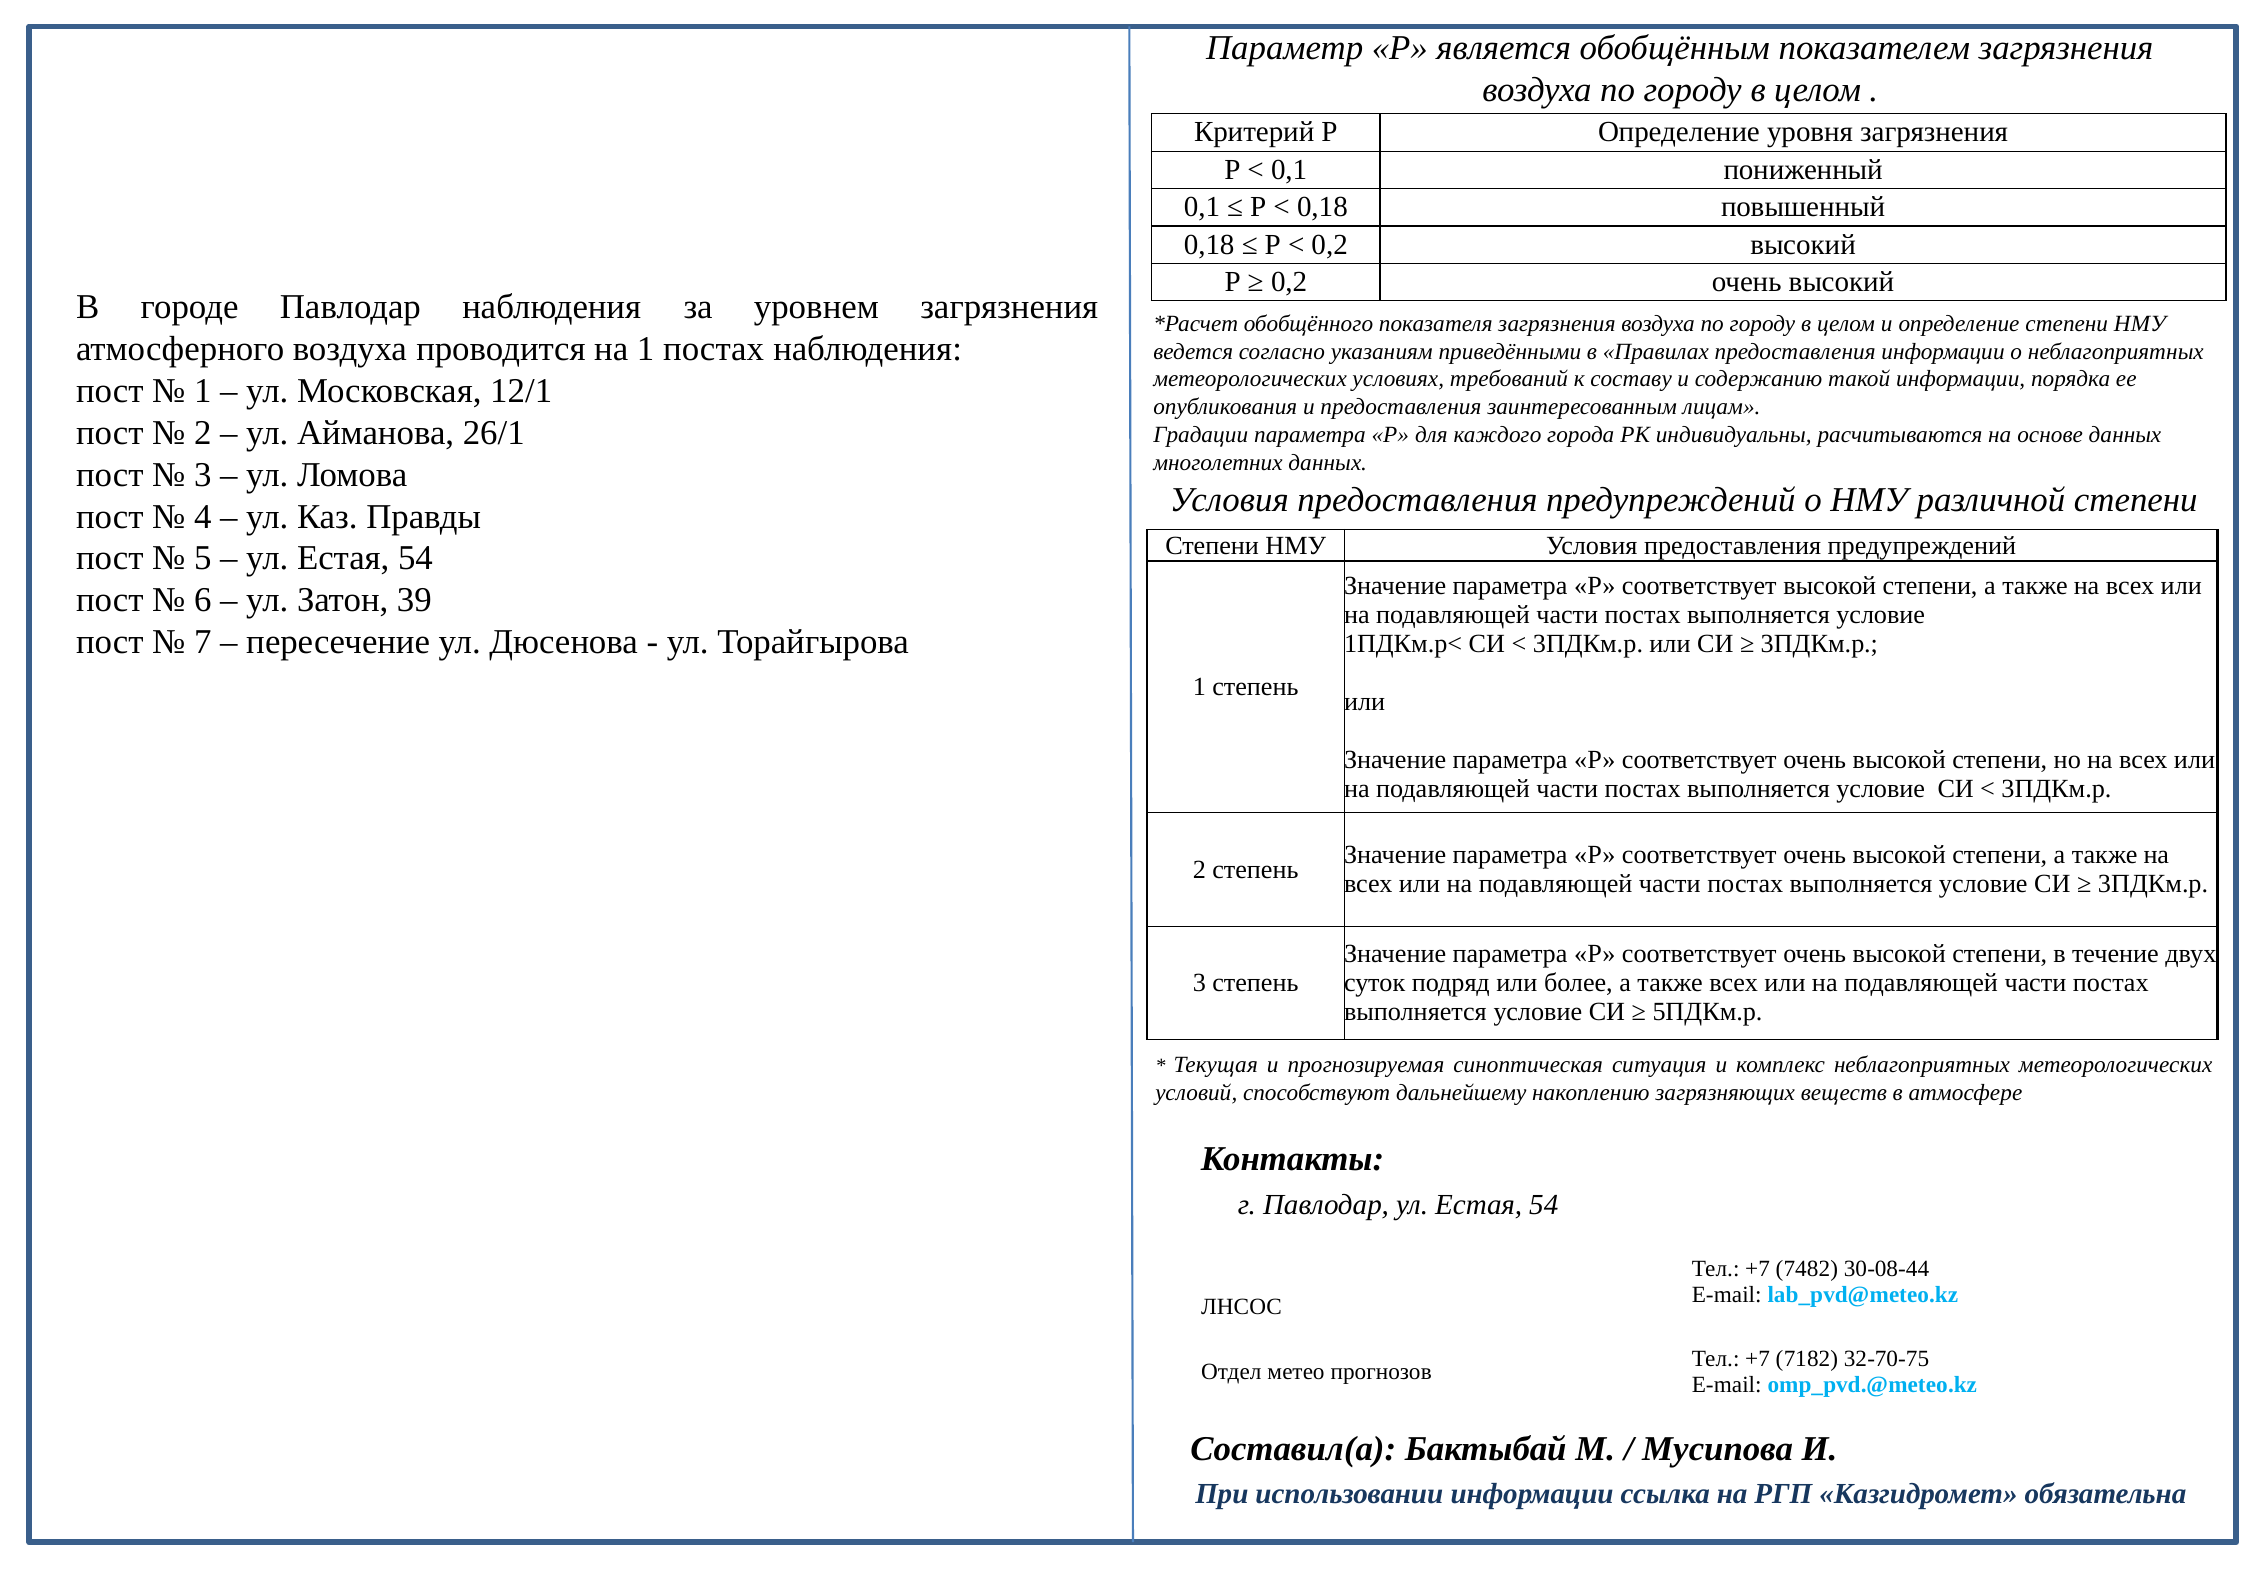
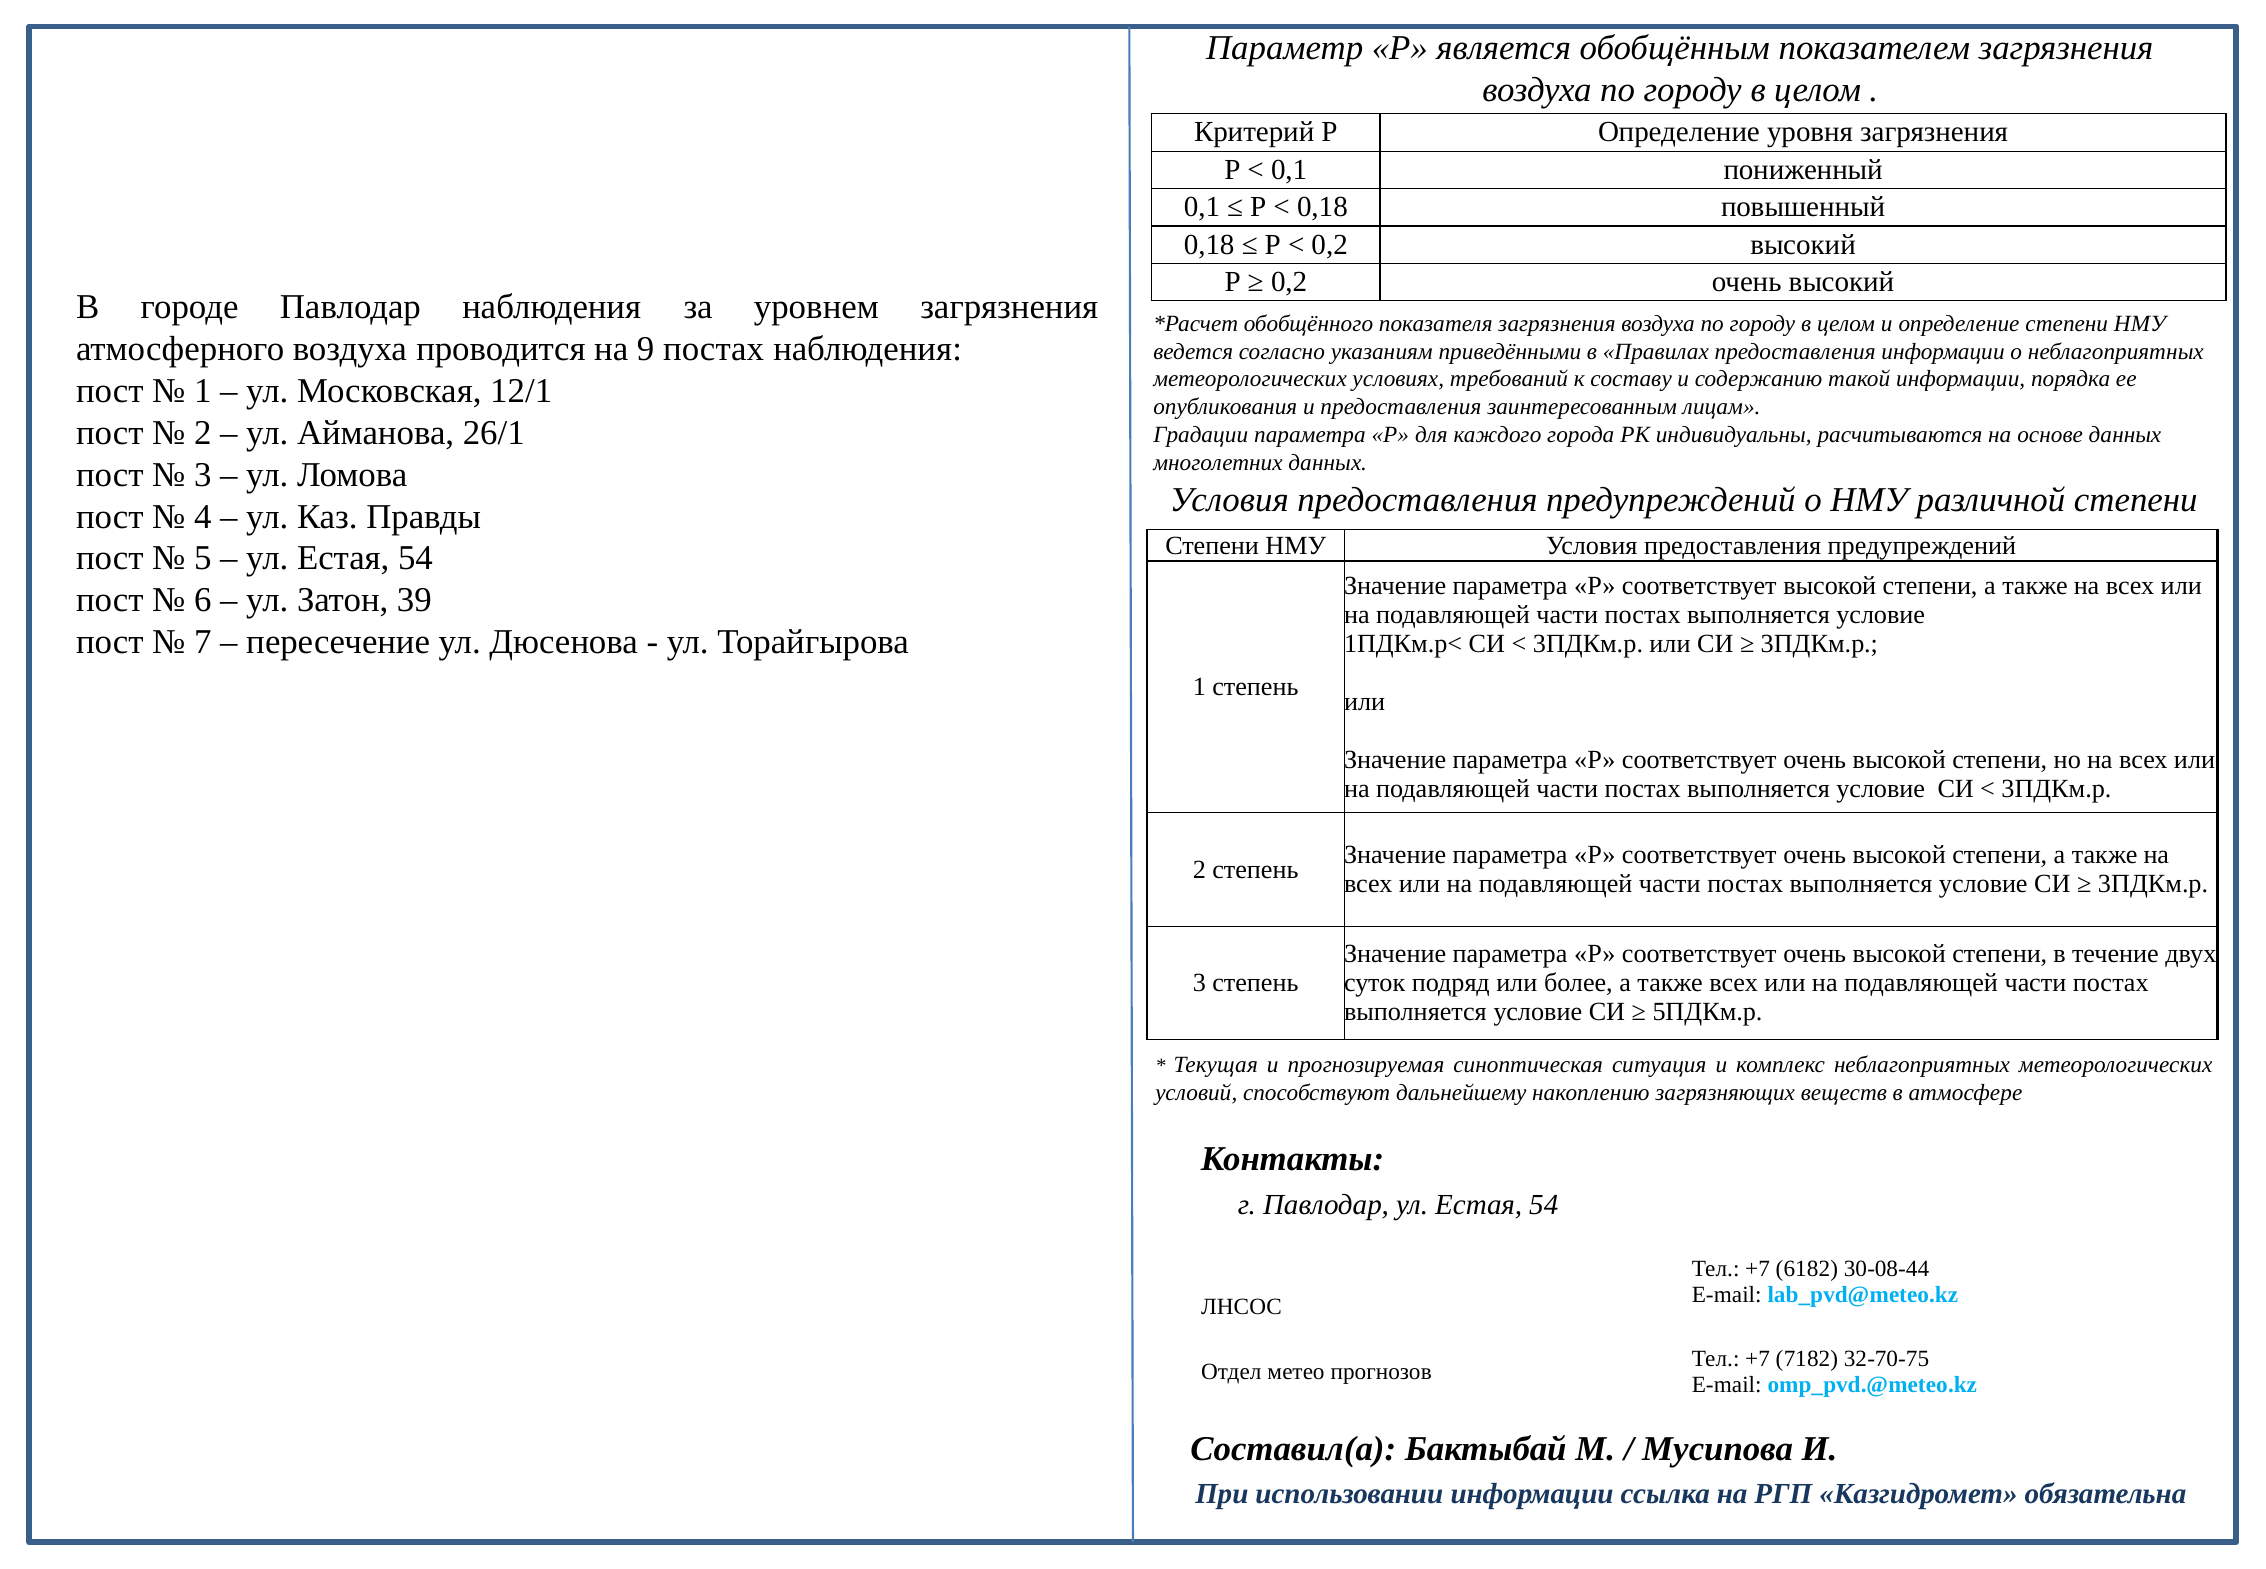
на 1: 1 -> 9 (646, 349)
7482: 7482 -> 6182 (1807, 1268)
